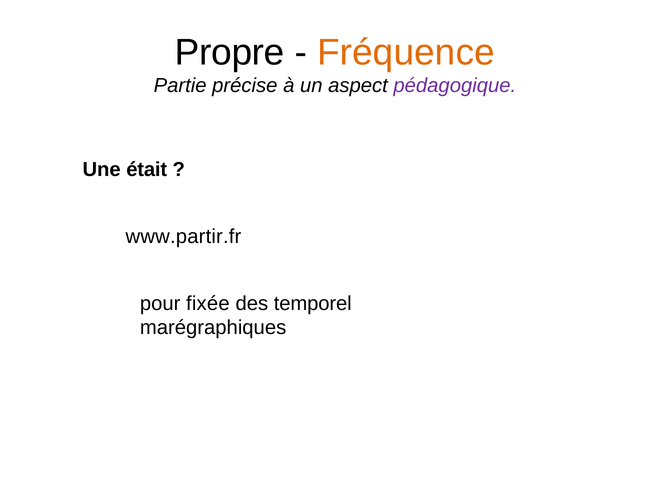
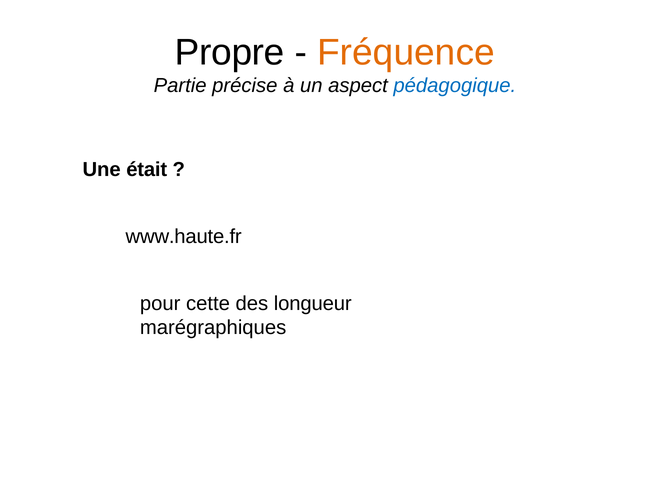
pédagogique colour: purple -> blue (455, 86)
www.partir.fr: www.partir.fr -> www.haute.fr (184, 237)
fixée: fixée -> cette (208, 304)
temporel: temporel -> longueur (313, 304)
